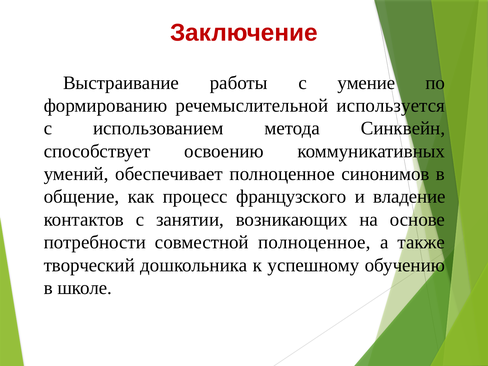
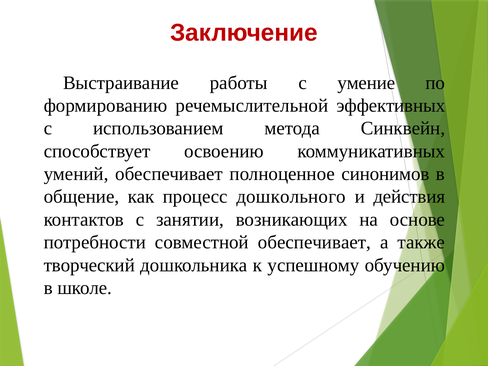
используется: используется -> эффективных (391, 106)
французского: французского -> дошкольного (291, 197)
владение: владение -> действия (409, 197)
совместной полноценное: полноценное -> обеспечивает (314, 242)
